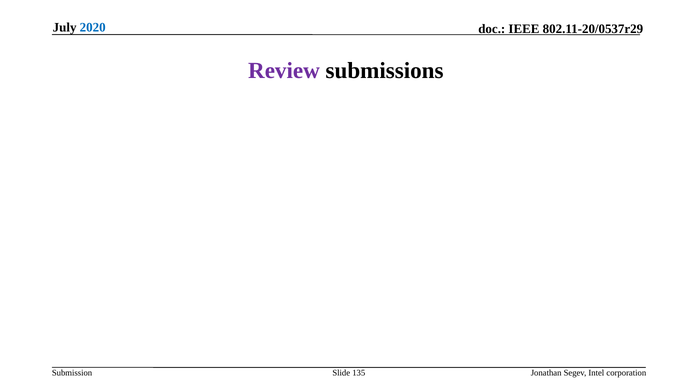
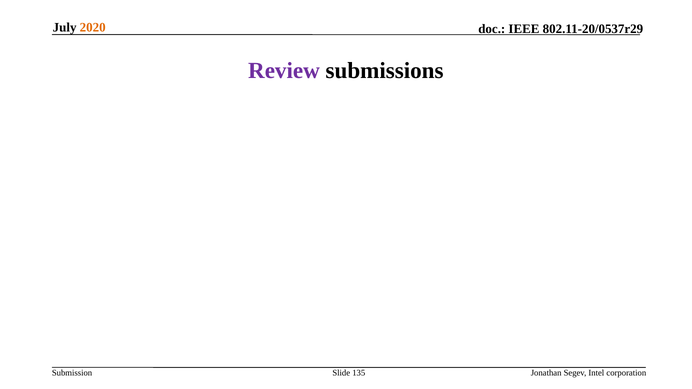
2020 colour: blue -> orange (93, 28)
